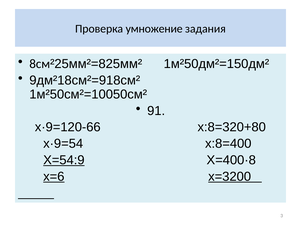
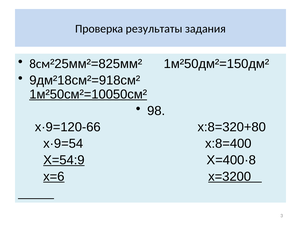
умножение: умножение -> результаты (154, 29)
1м²50см²=10050см² underline: none -> present (88, 94)
91: 91 -> 98 (156, 111)
